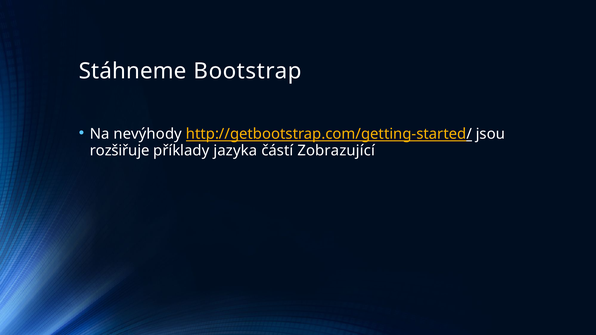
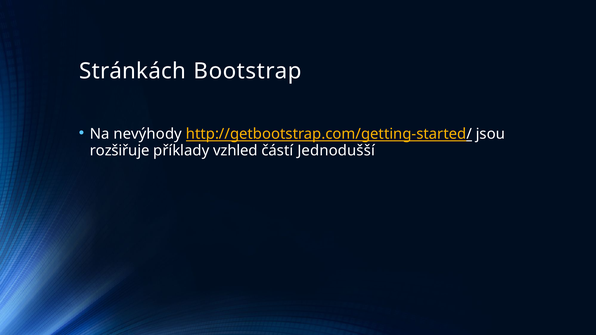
Stáhneme: Stáhneme -> Stránkách (133, 71)
jazyka: jazyka -> vzhled (235, 151)
Zobrazující: Zobrazující -> Jednodušší (336, 151)
